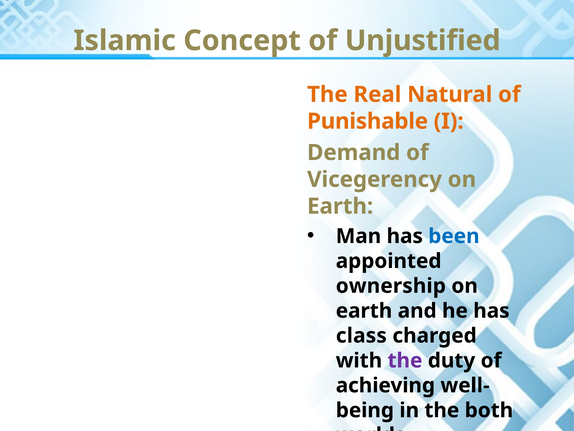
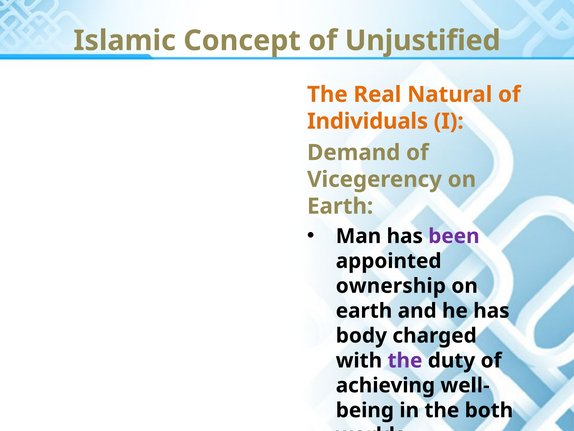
Punishable: Punishable -> Individuals (368, 121)
been colour: blue -> purple (454, 236)
class: class -> body (361, 335)
